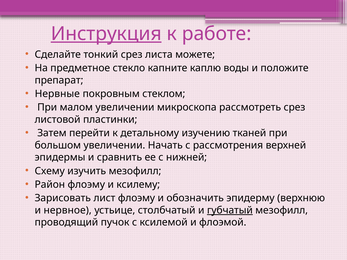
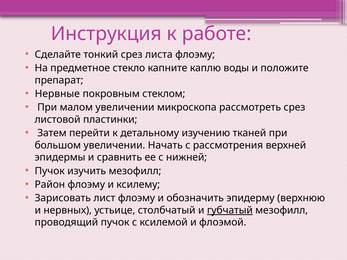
Инструкция underline: present -> none (106, 34)
листа можете: можете -> флоэму (195, 55)
Схему: Схему -> Пучок (50, 171)
нервное: нервное -> нервных (68, 210)
